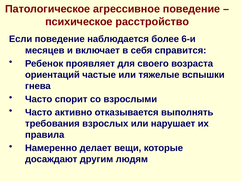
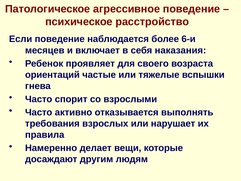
справится: справится -> наказания (180, 50)
